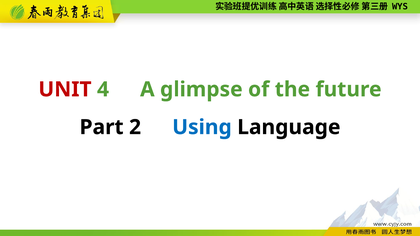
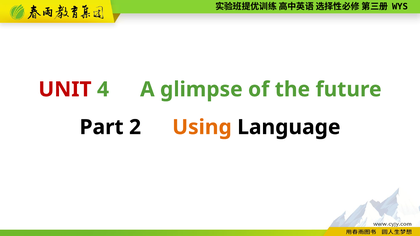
Using colour: blue -> orange (202, 127)
